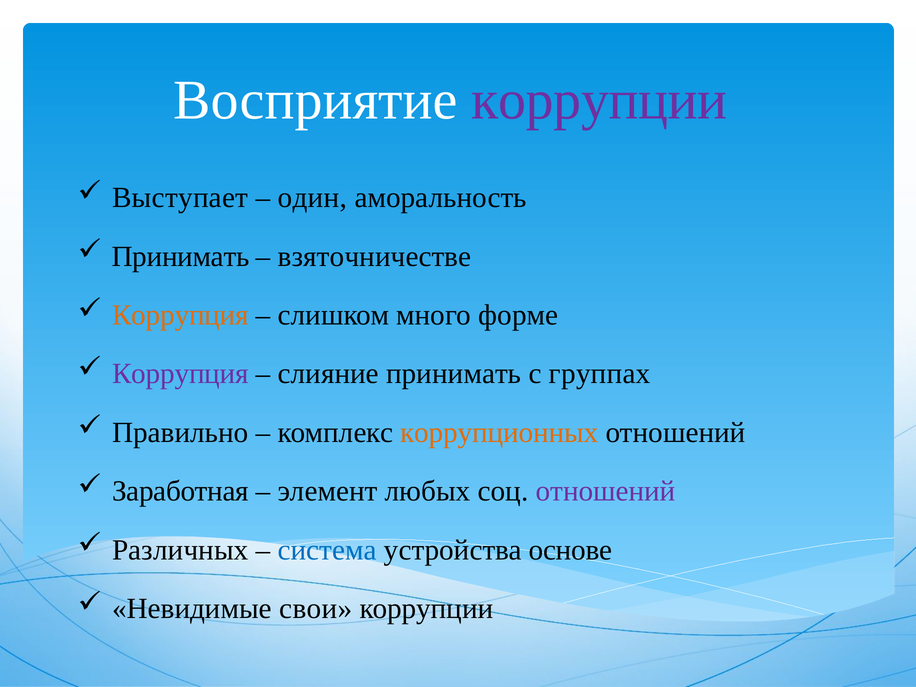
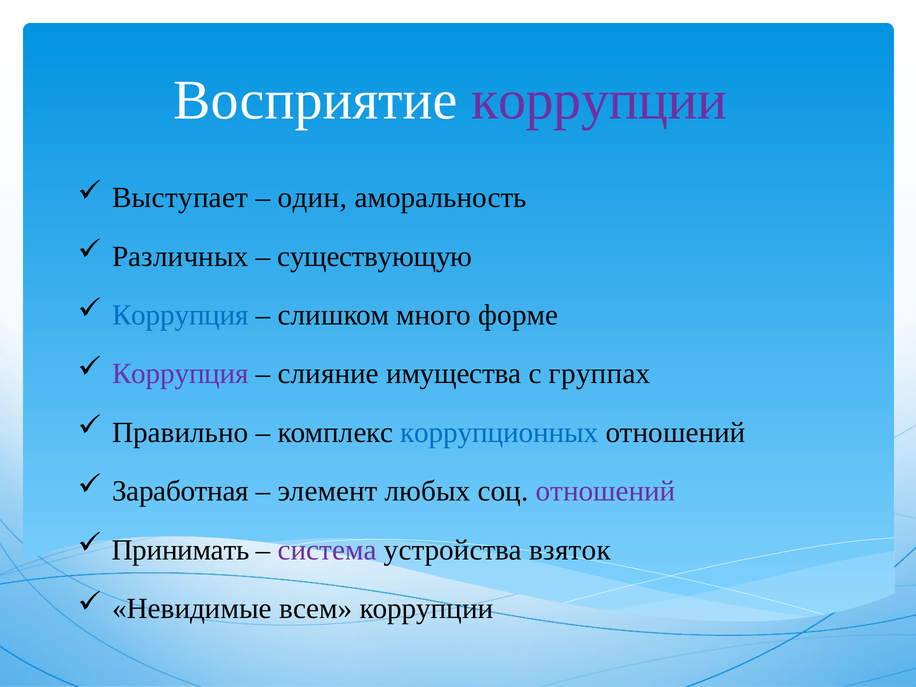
Принимать: Принимать -> Различных (180, 256)
взяточничестве: взяточничестве -> существующую (375, 256)
Коррупция colour: orange -> blue (180, 315)
слияние принимать: принимать -> имущества (454, 374)
коррупционных colour: orange -> blue (499, 432)
Различных: Различных -> Принимать (180, 550)
система colour: blue -> purple (327, 550)
основе: основе -> взяток (570, 550)
свои: свои -> всем (316, 609)
